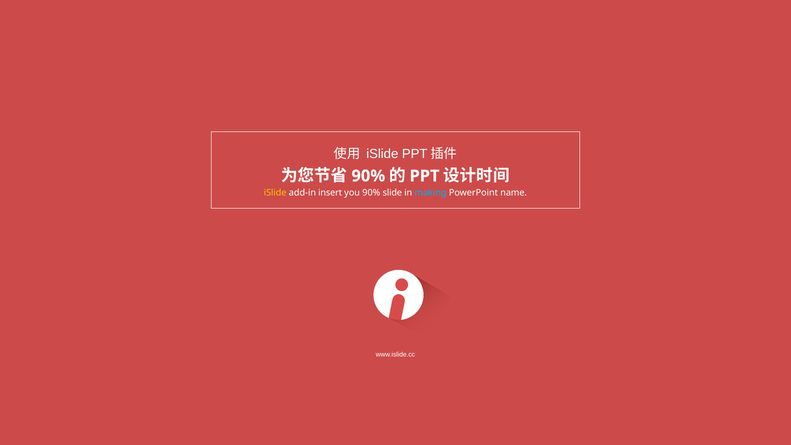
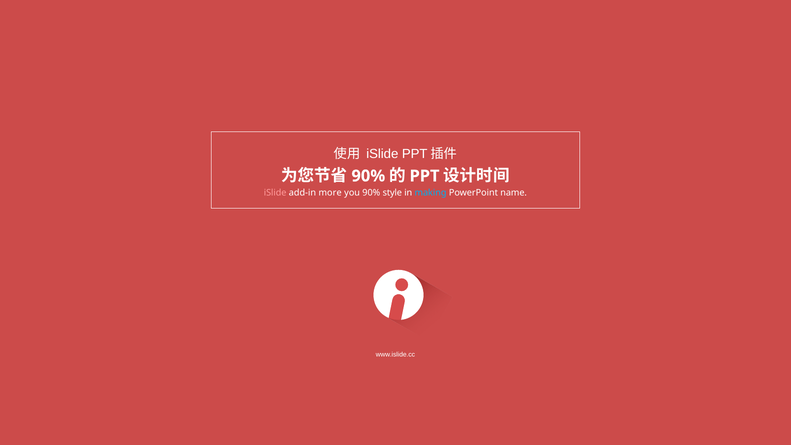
iSlide colour: yellow -> pink (275, 193)
insert: insert -> more (330, 193)
slide: slide -> style (392, 193)
